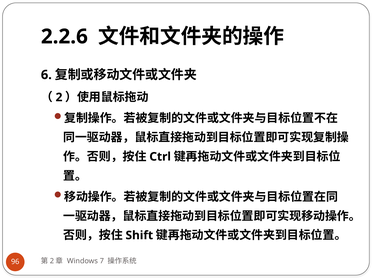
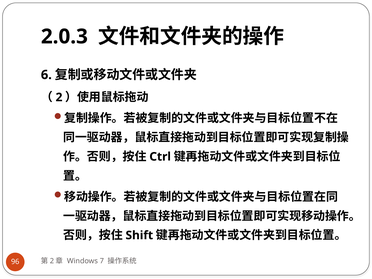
2.2.6: 2.2.6 -> 2.0.3 (64, 37)
